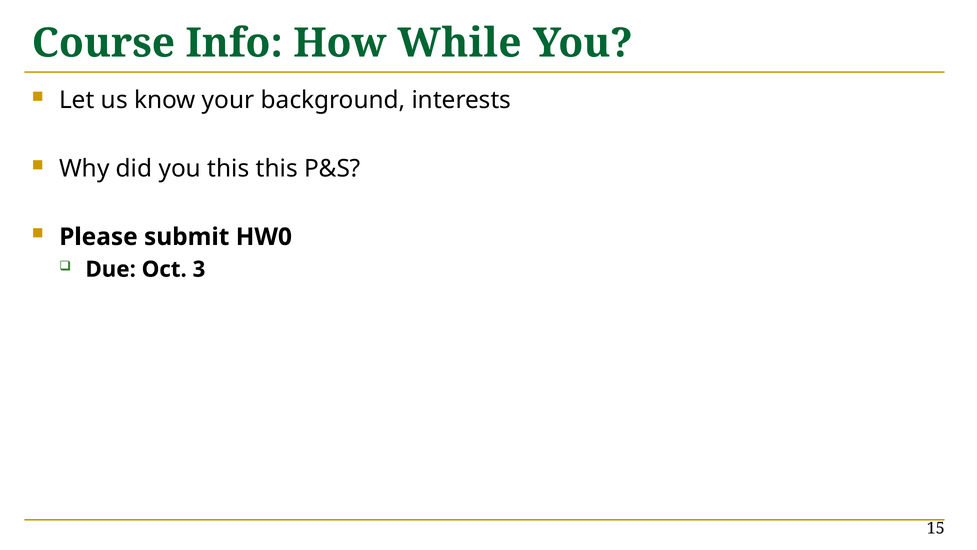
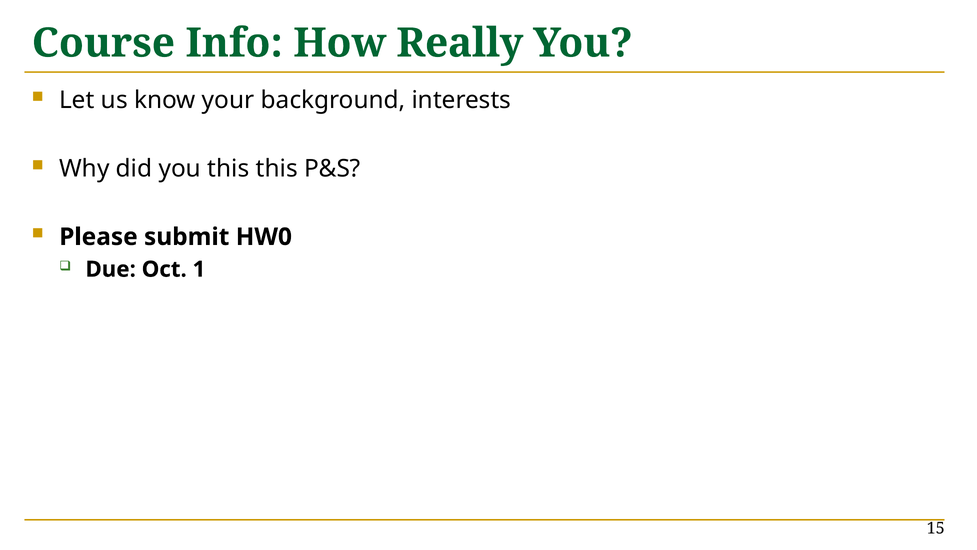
While: While -> Really (460, 43)
3: 3 -> 1 (199, 269)
